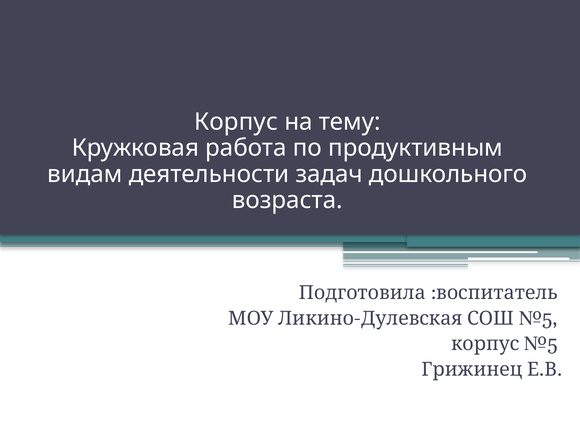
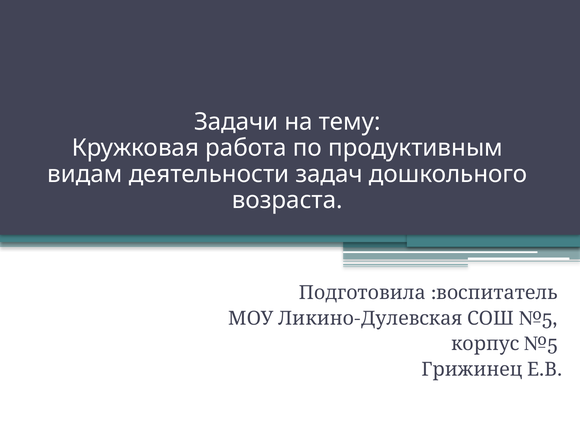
Корпус: Корпус -> Задачи (236, 122)
